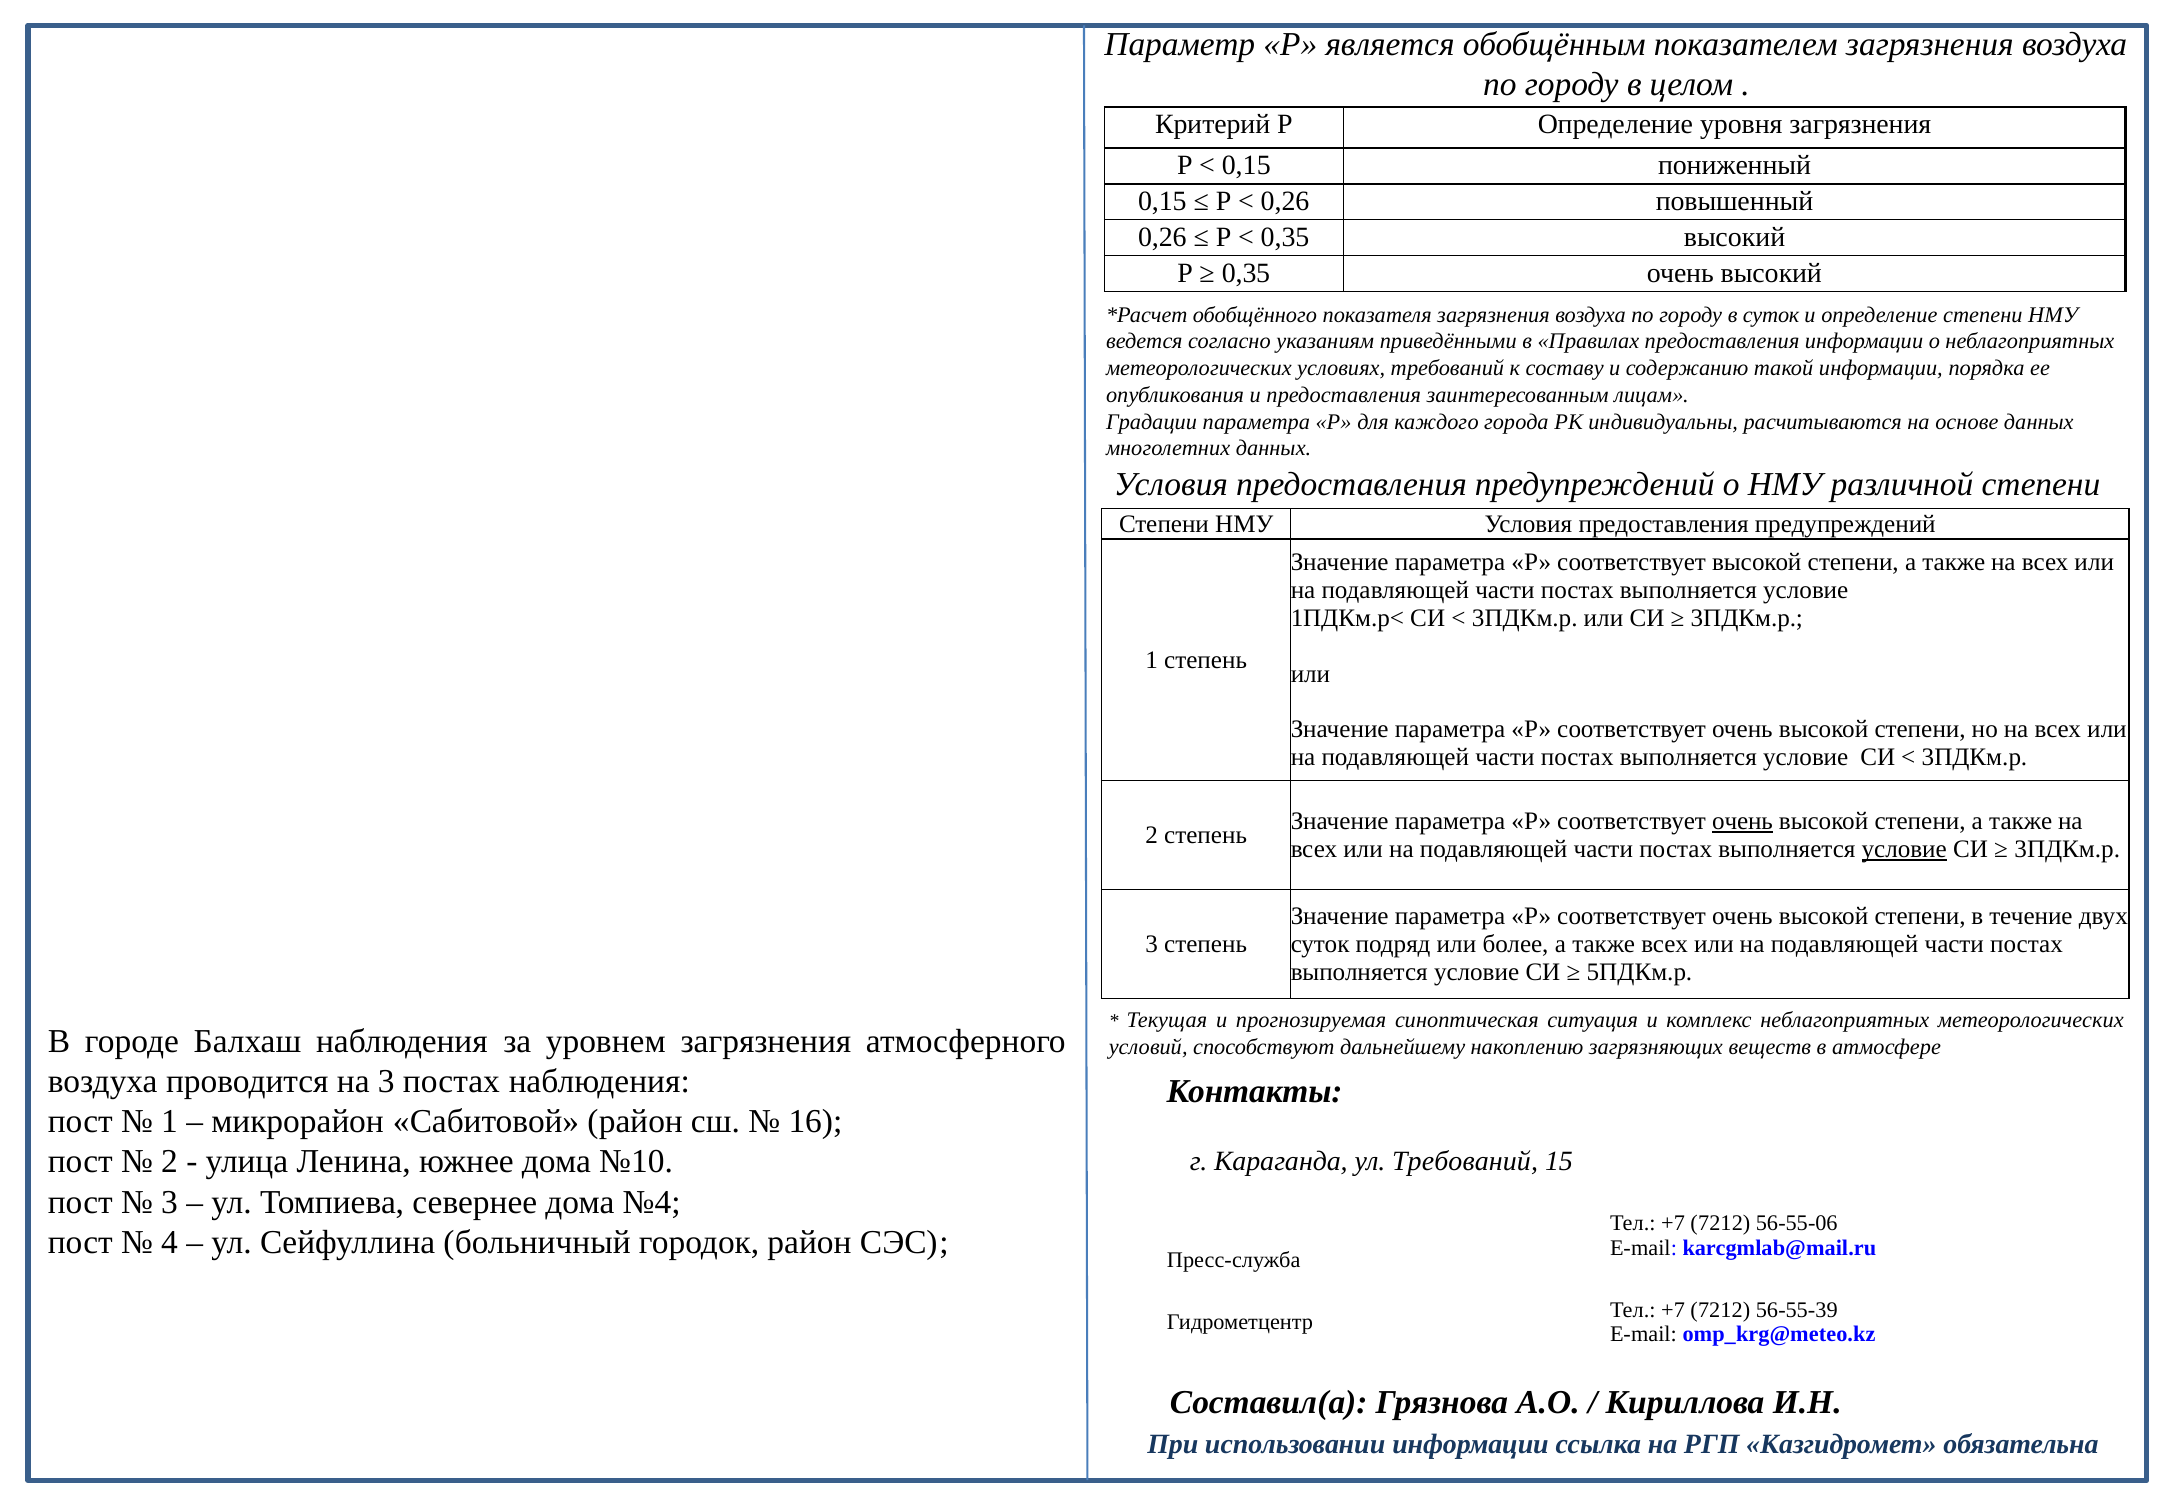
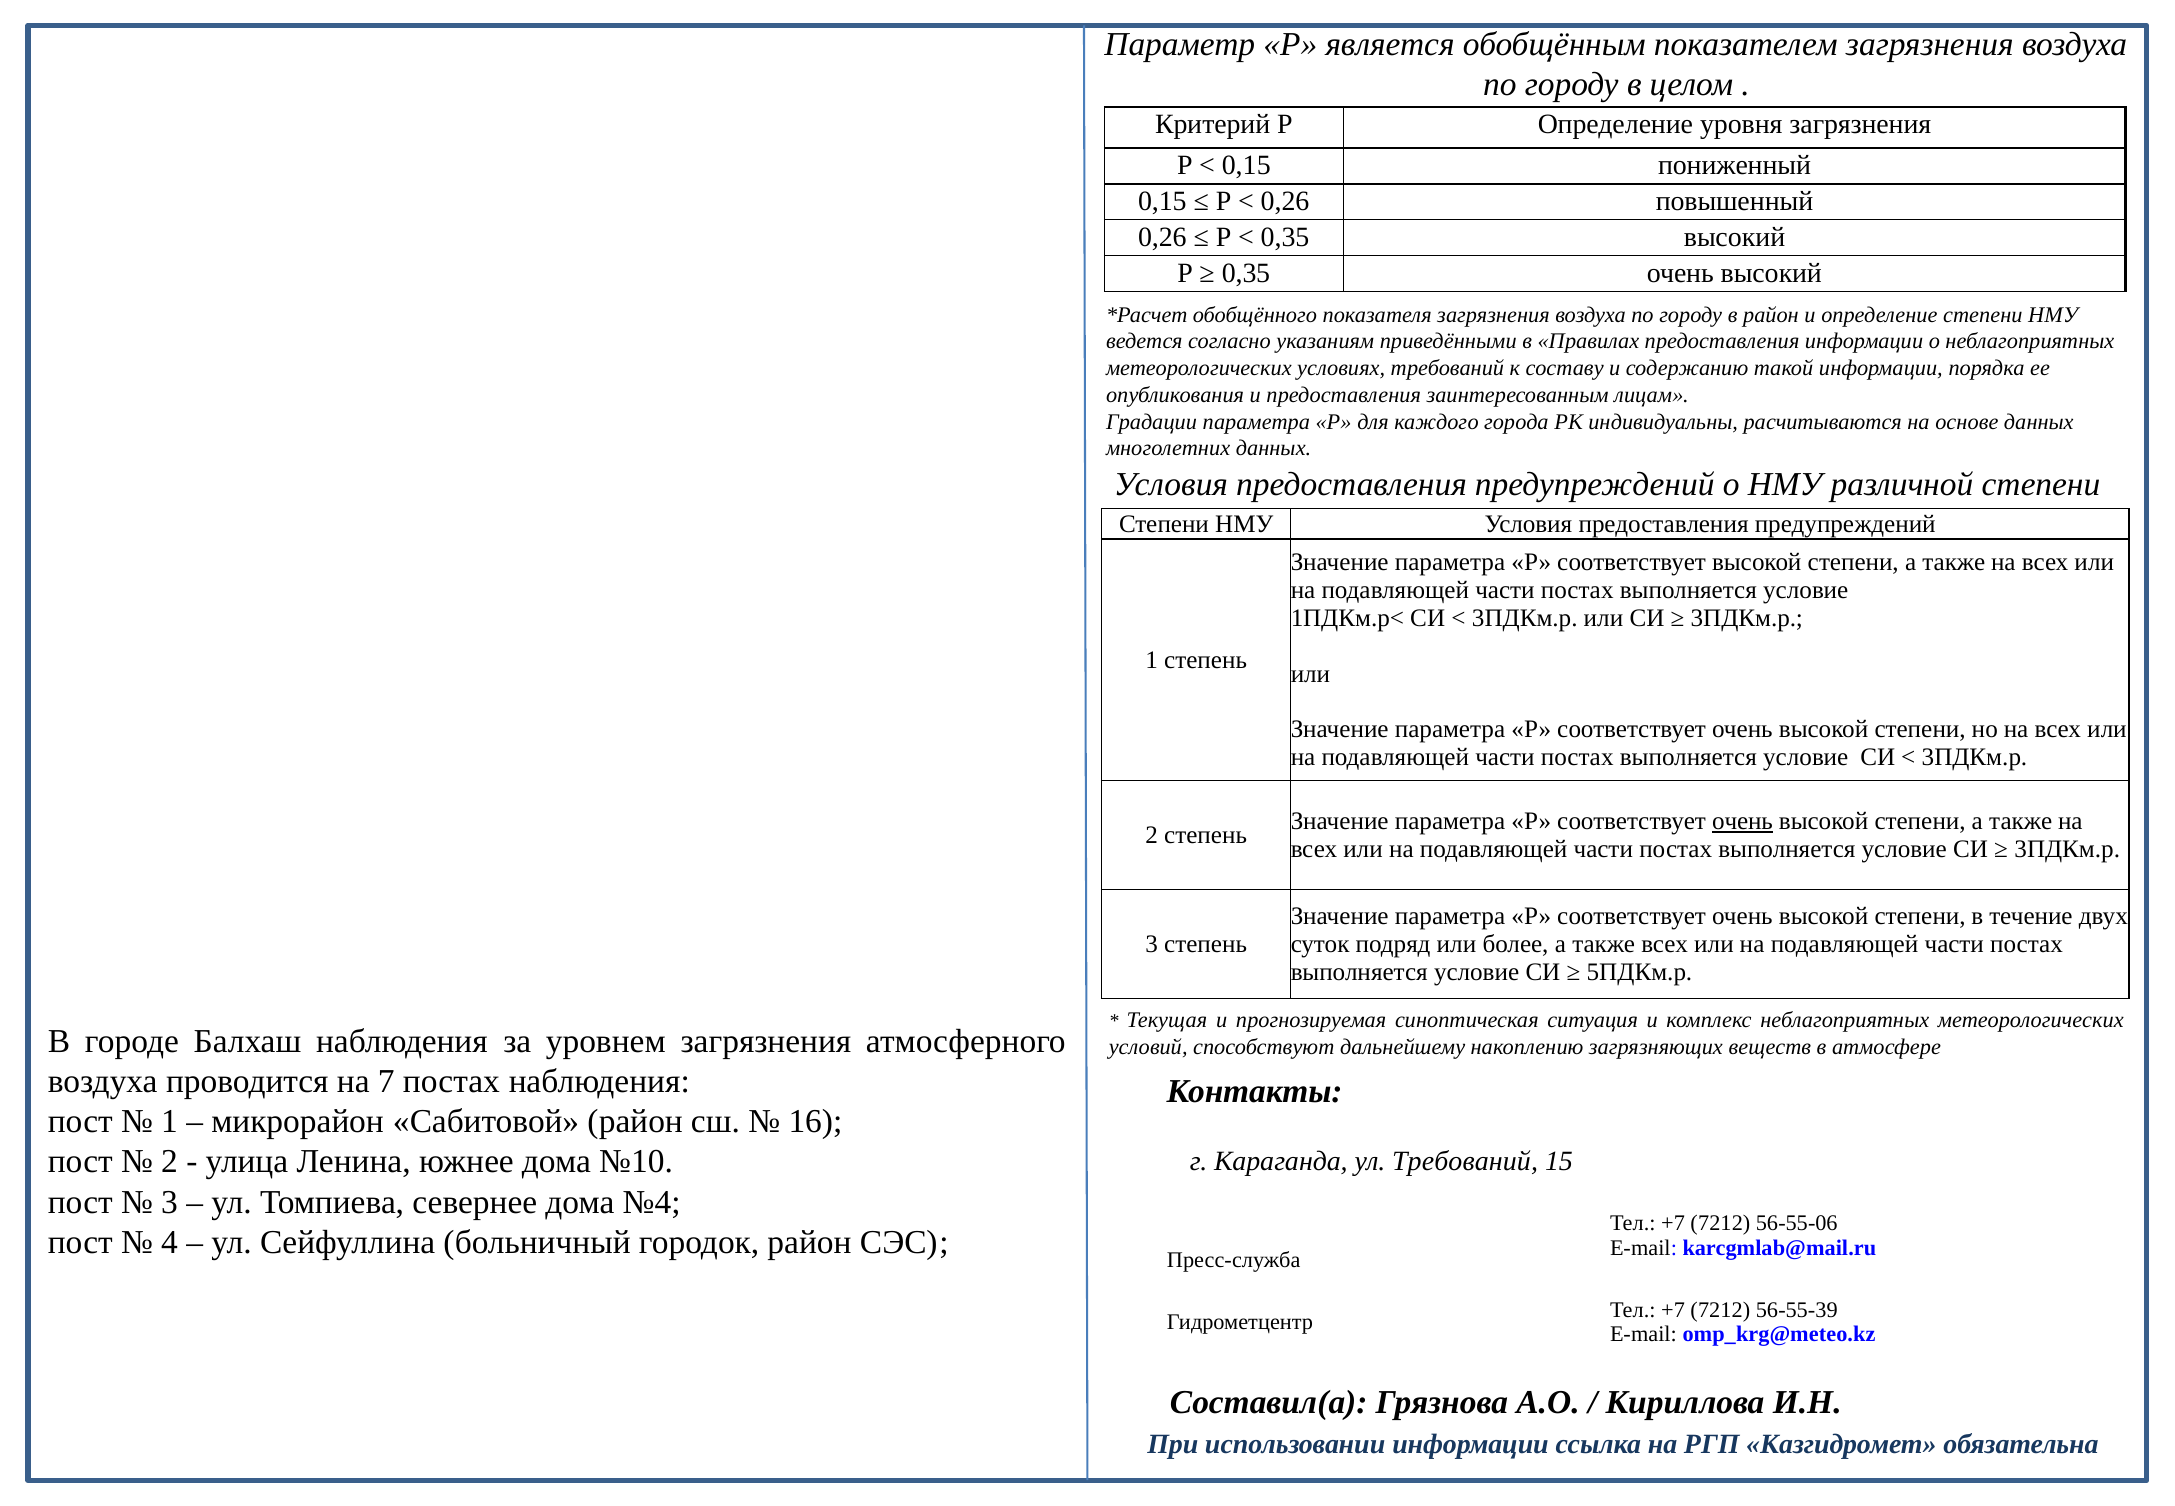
в суток: суток -> район (1771, 315)
условие underline: present -> none (1904, 849)
на 3: 3 -> 7 (386, 1081)
